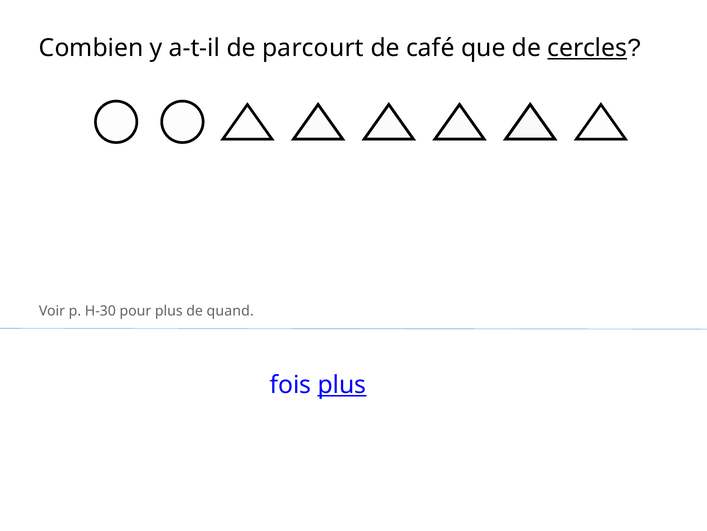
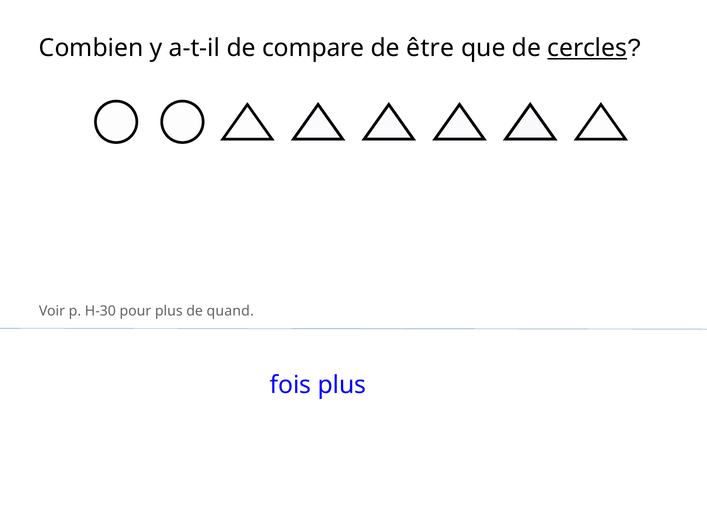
parcourt: parcourt -> compare (313, 48)
café: café -> être (430, 48)
plus underline: present -> none (342, 385)
